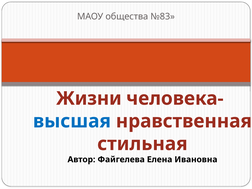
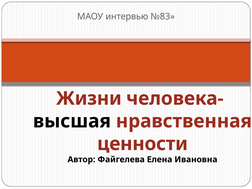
общества: общества -> интервью (127, 17)
высшая colour: blue -> black (72, 121)
стильная: стильная -> ценности (143, 144)
